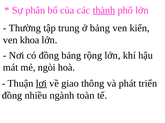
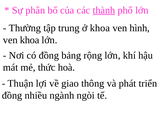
ở bảng: bảng -> khoa (100, 28)
kiến: kiến -> hình (140, 28)
ngòi: ngòi -> thức (47, 68)
lợi underline: present -> none (41, 84)
toàn: toàn -> ngòi (86, 96)
